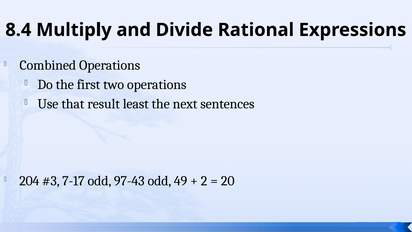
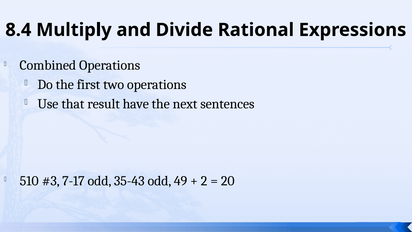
least: least -> have (136, 104)
204: 204 -> 510 (29, 181)
97-43: 97-43 -> 35-43 (129, 181)
